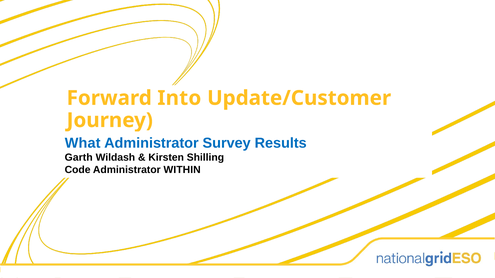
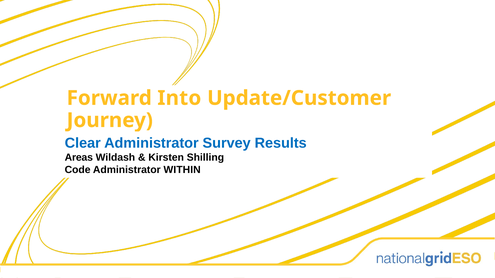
What: What -> Clear (83, 143)
Garth: Garth -> Areas (79, 158)
